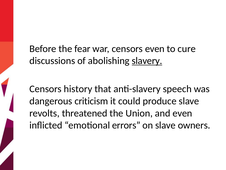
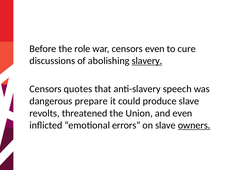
fear: fear -> role (82, 49)
history: history -> quotes (78, 89)
criticism: criticism -> prepare (91, 101)
owners underline: none -> present (194, 125)
